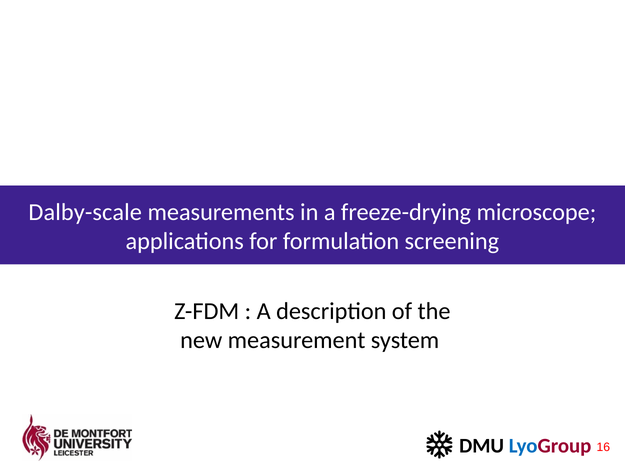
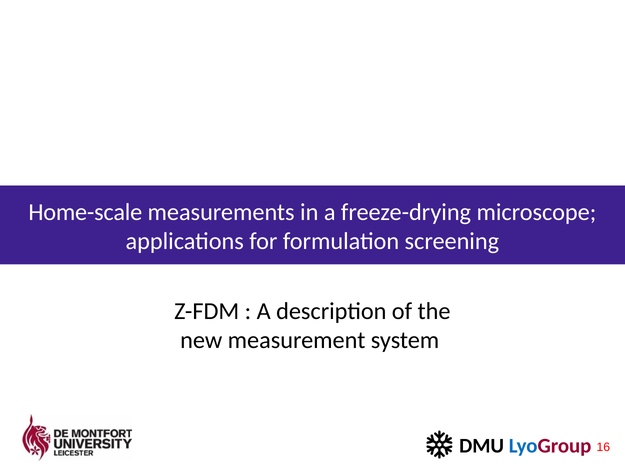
Dalby-scale: Dalby-scale -> Home-scale (85, 212)
